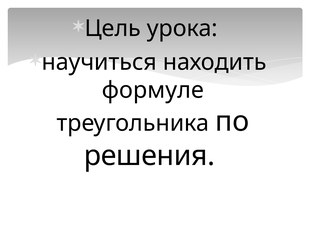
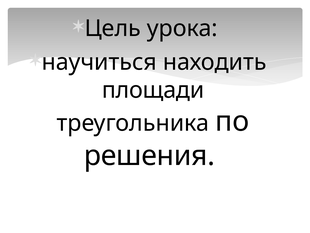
формуле: формуле -> площади (153, 90)
